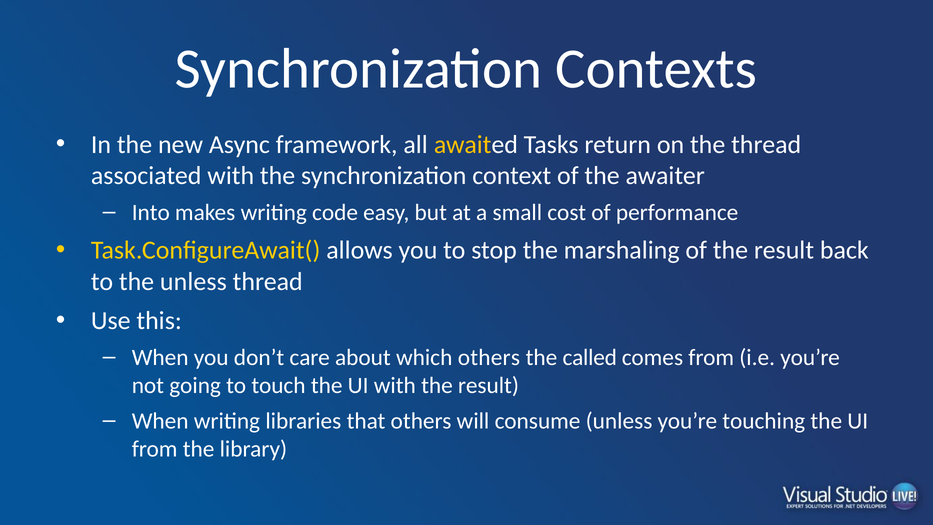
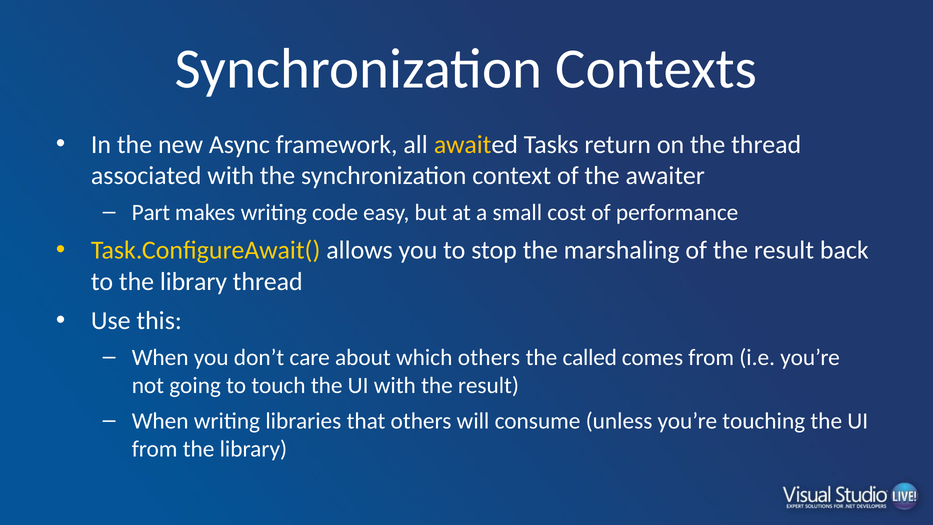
Into: Into -> Part (151, 212)
to the unless: unless -> library (194, 281)
